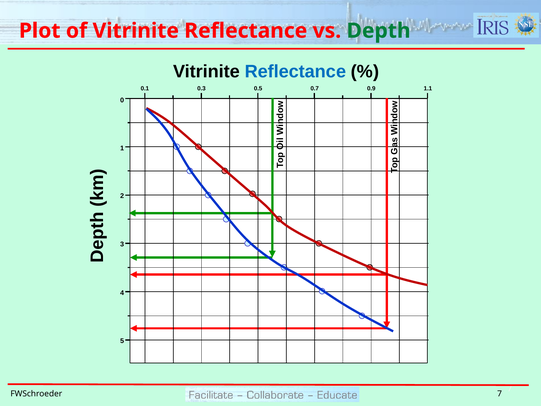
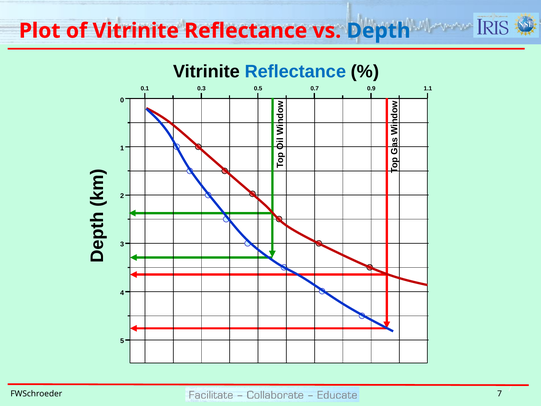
Depth colour: green -> blue (379, 31)
